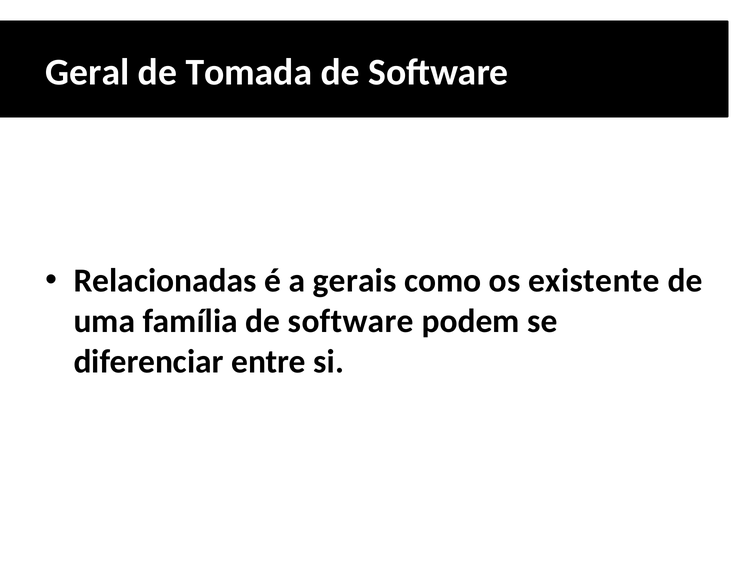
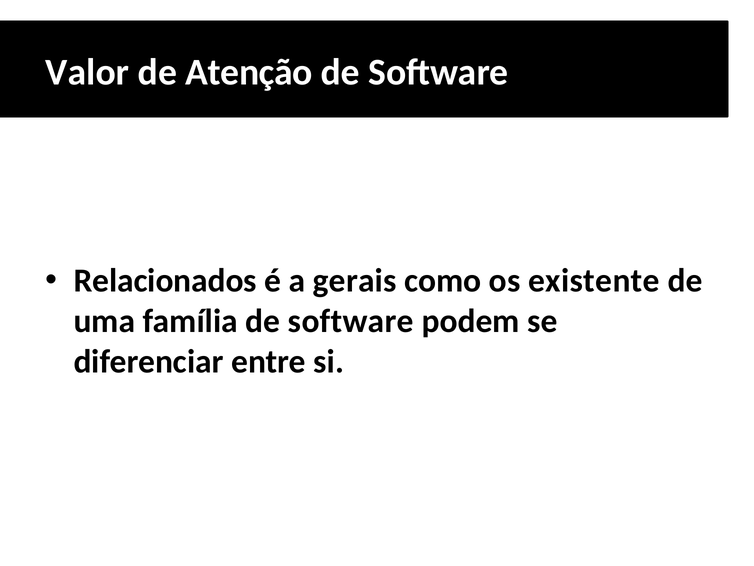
Geral: Geral -> Valor (87, 72)
Tomada: Tomada -> Atenção (249, 72)
Relacionadas: Relacionadas -> Relacionados (165, 281)
